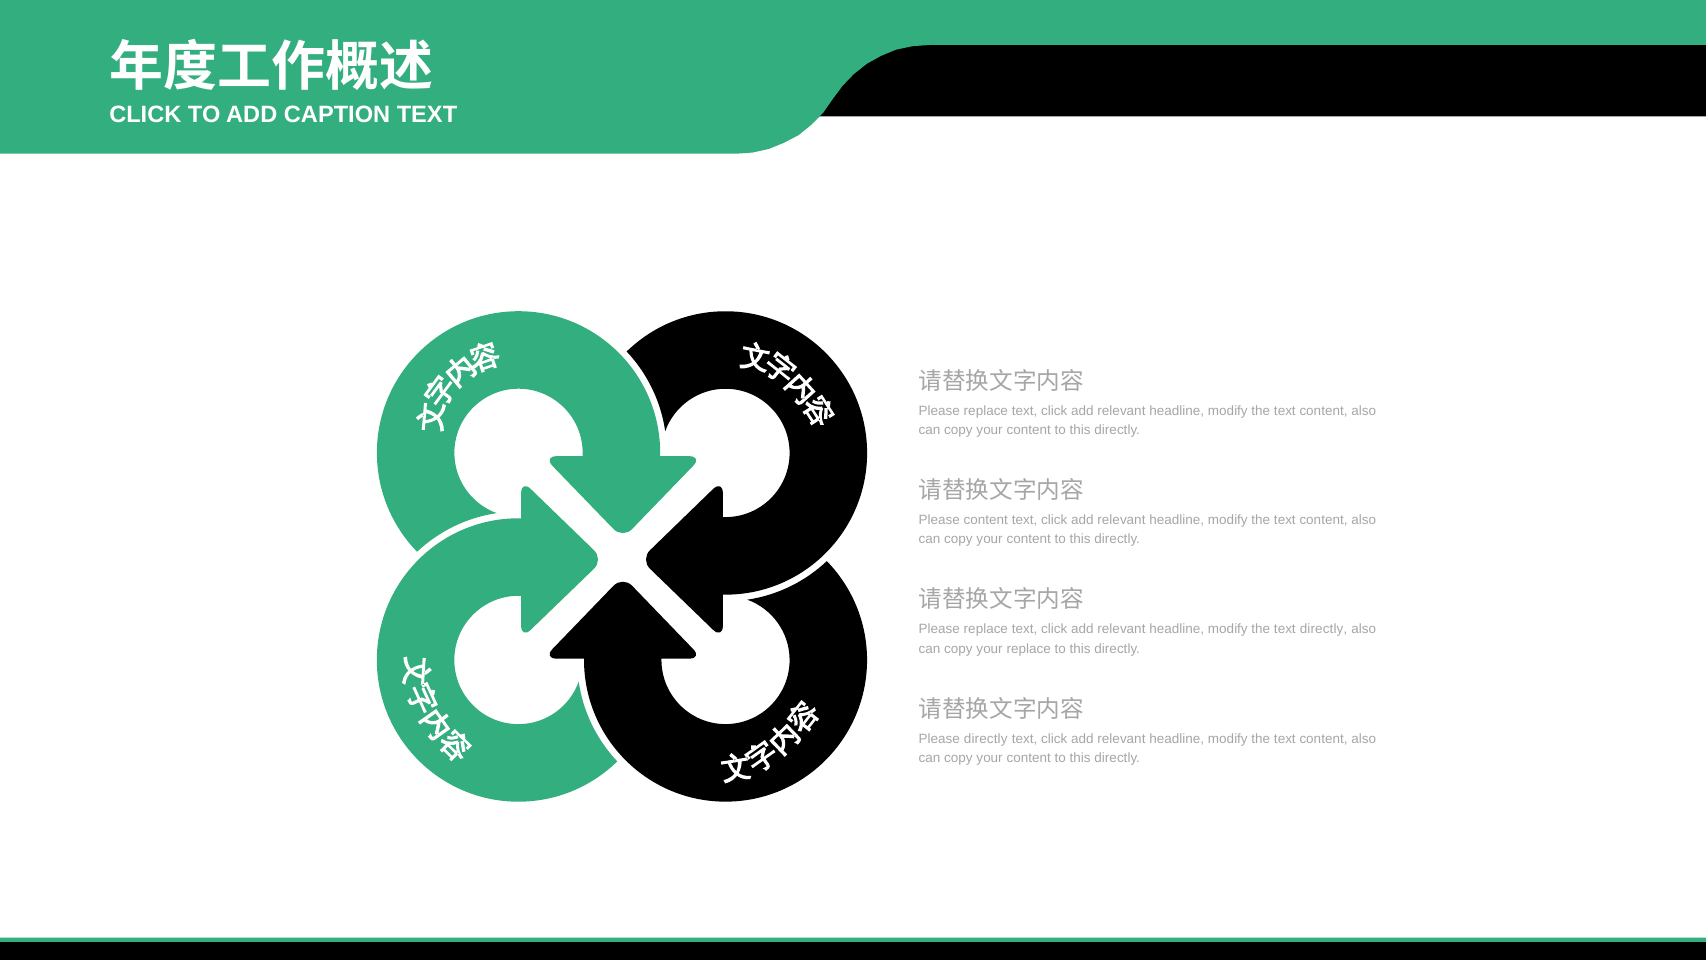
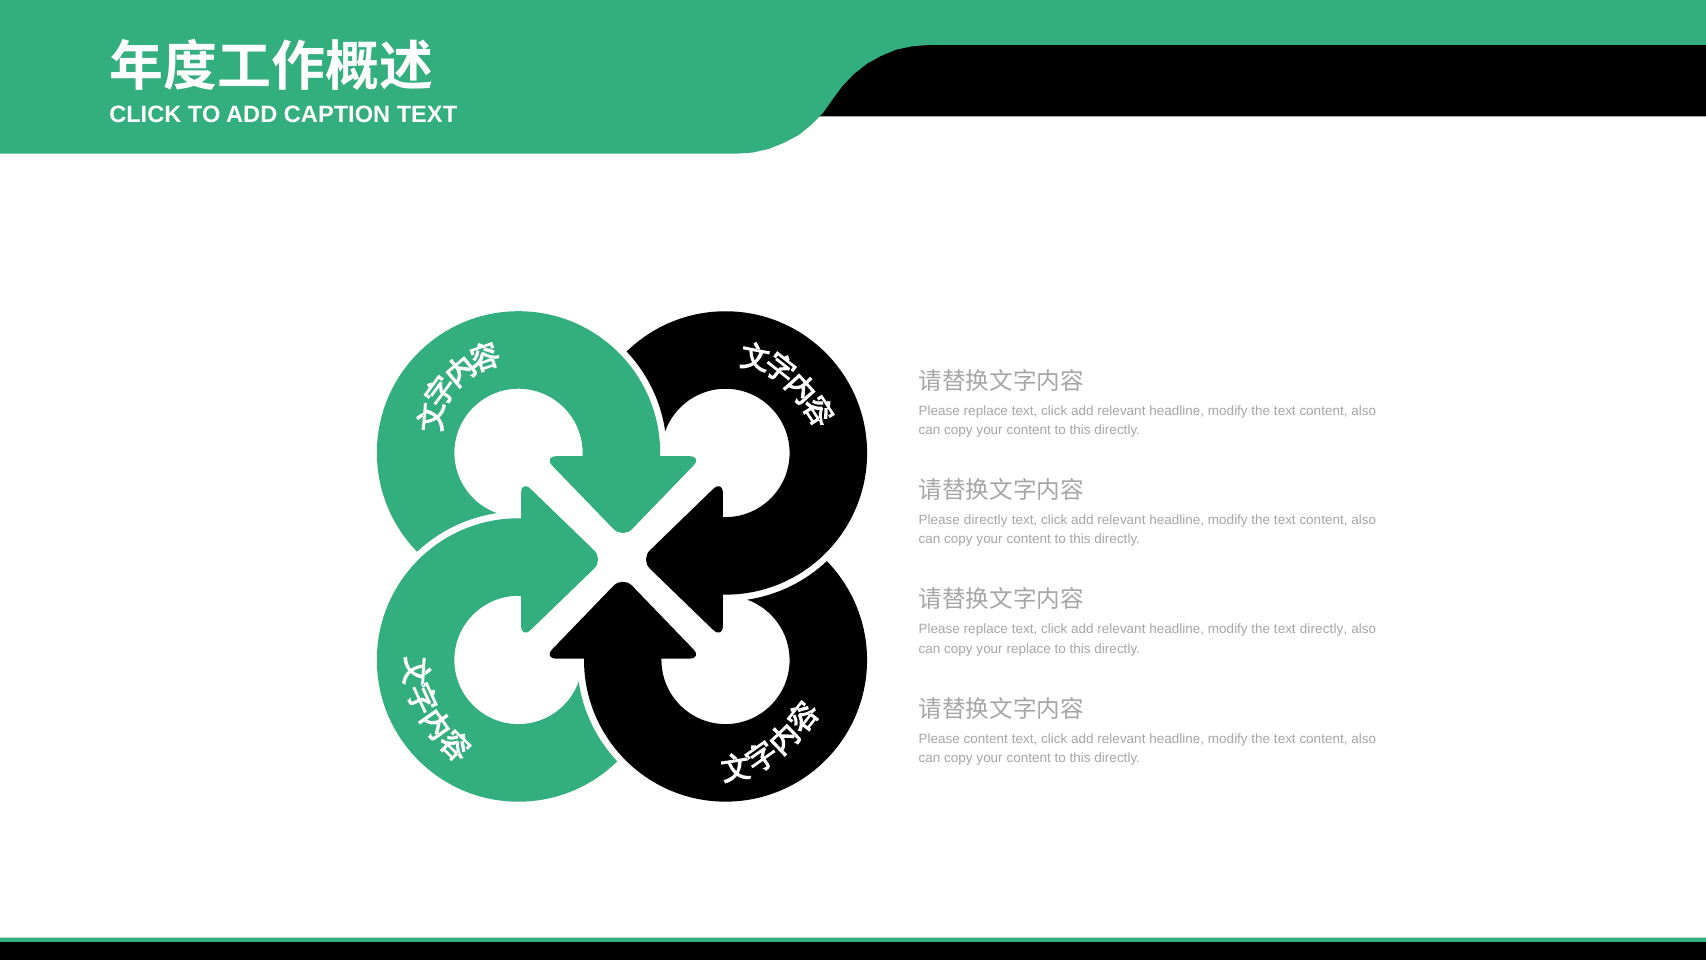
Please content: content -> directly (986, 520)
Please directly: directly -> content (986, 738)
